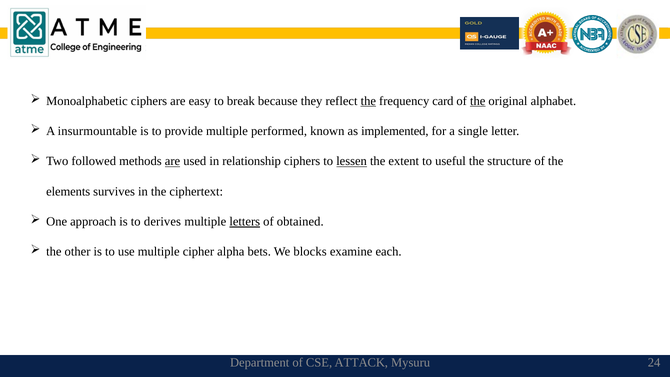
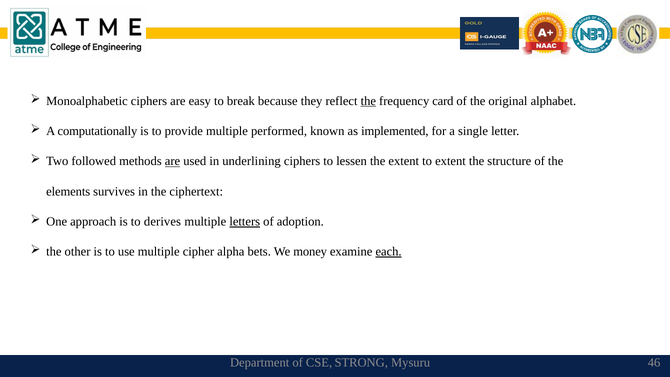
the underline: present -> none (478, 101)
insurmountable: insurmountable -> computationally (97, 131)
relationship: relationship -> underlining (252, 161)
lessen underline: present -> none (352, 161)
to useful: useful -> extent (450, 161)
obtained: obtained -> adoption (300, 221)
blocks: blocks -> money (310, 252)
each underline: none -> present (389, 252)
ATTACK: ATTACK -> STRONG (361, 362)
24: 24 -> 46 (654, 363)
